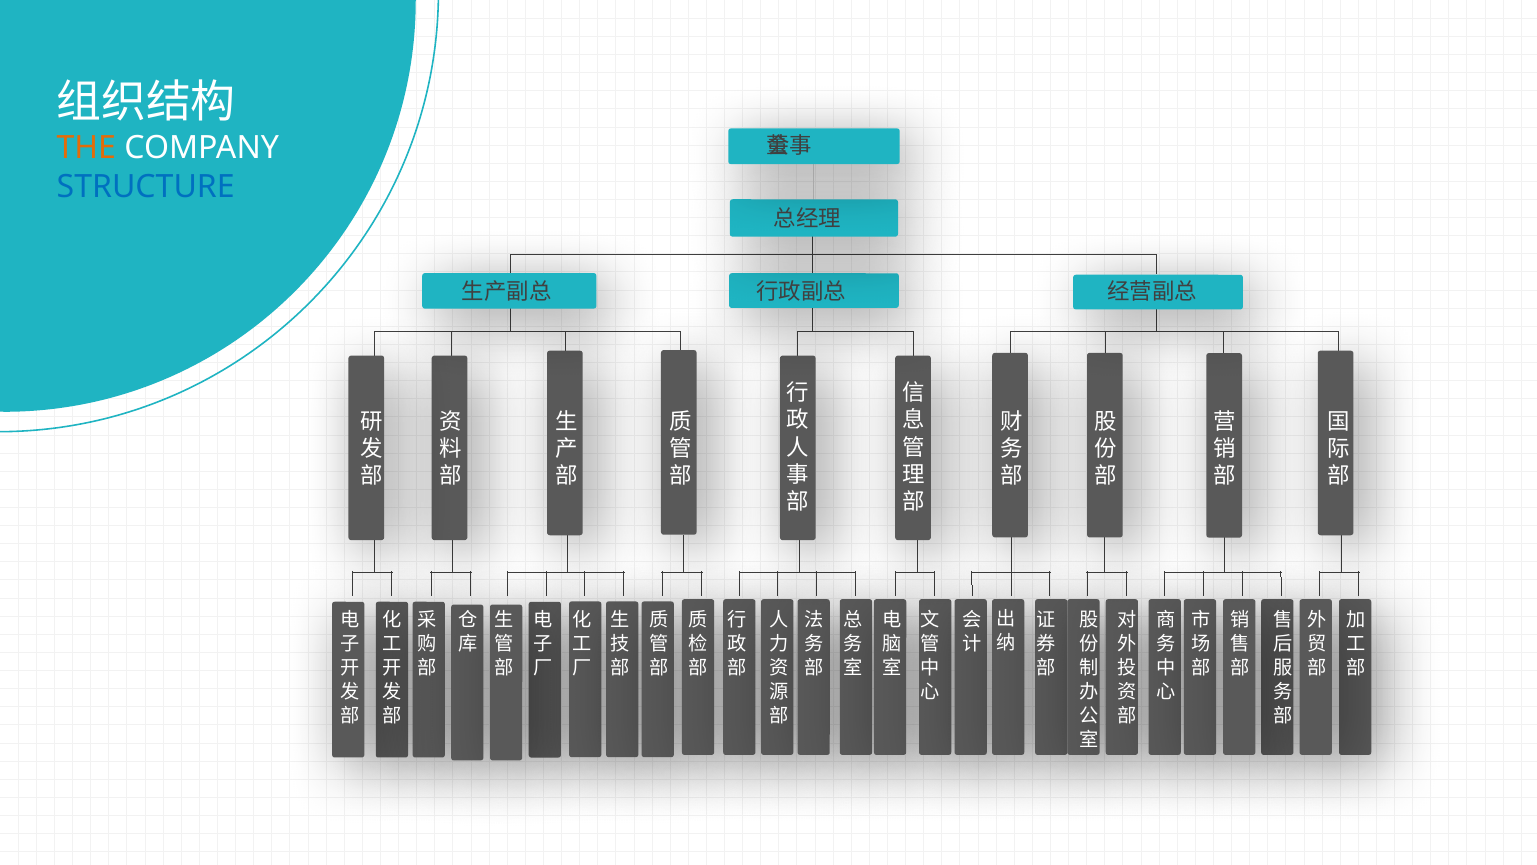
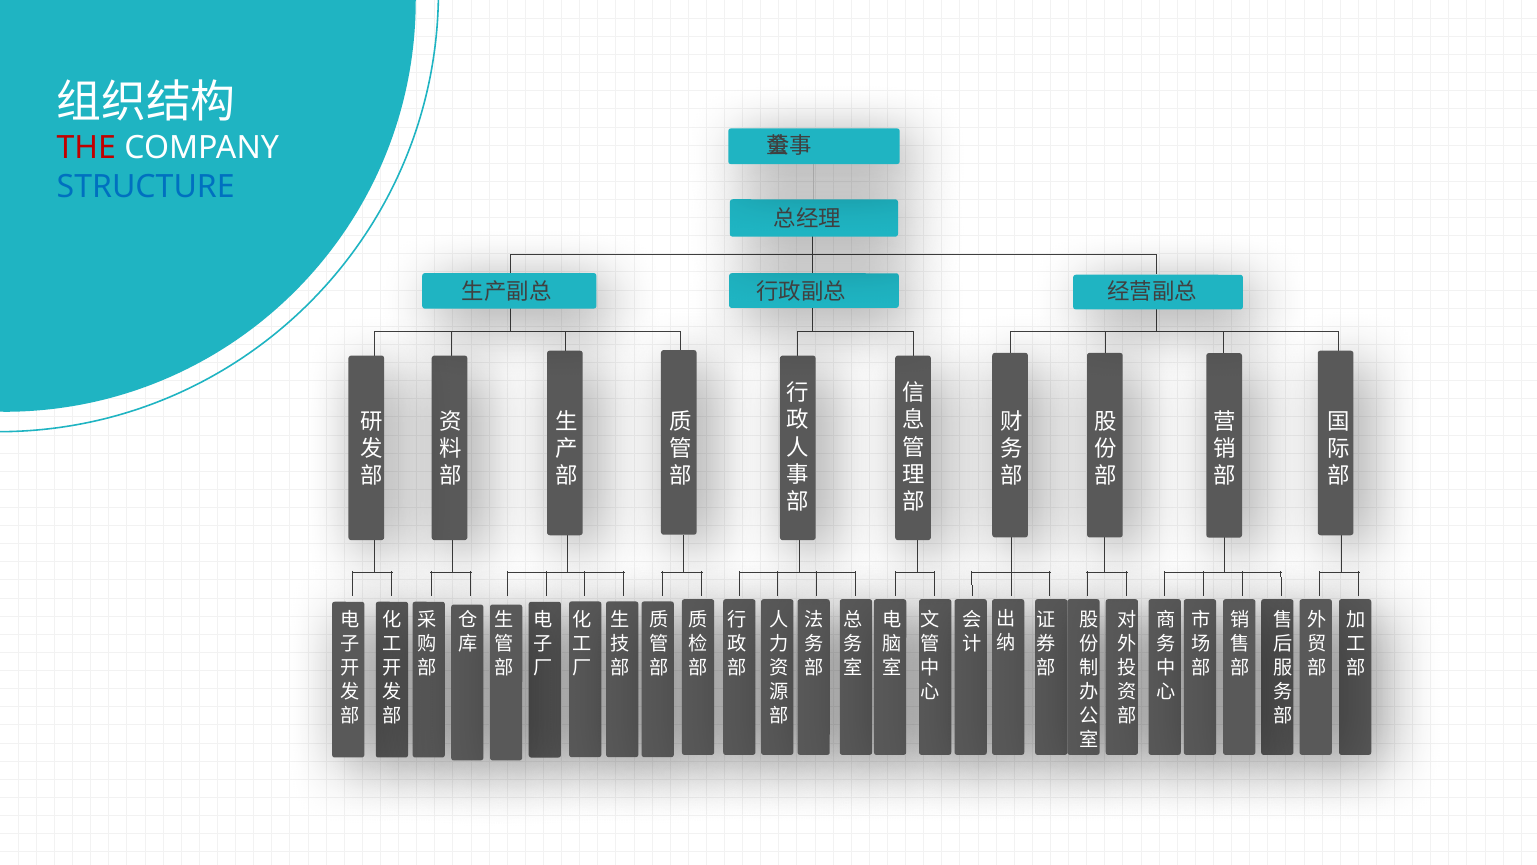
THE colour: orange -> red (86, 148)
